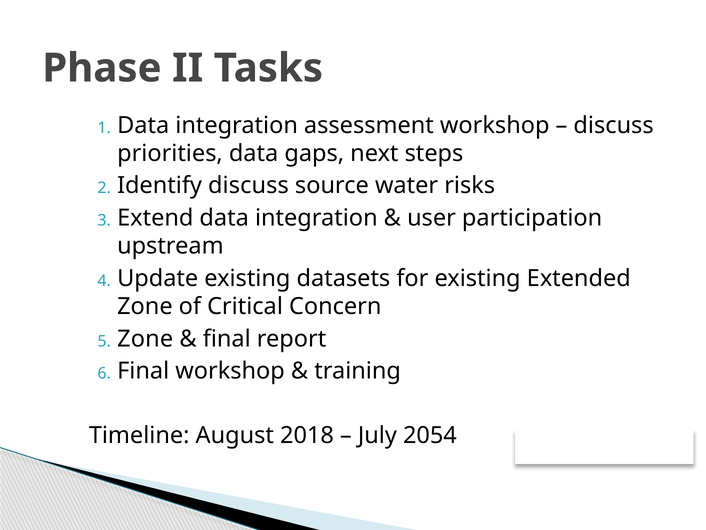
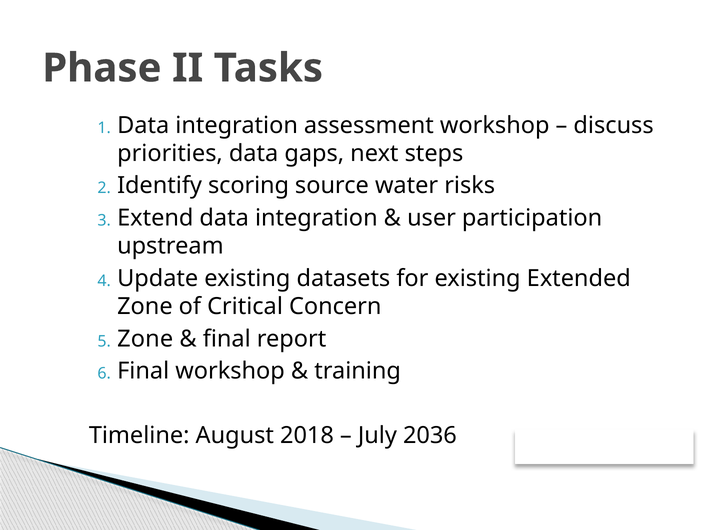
Identify discuss: discuss -> scoring (249, 186)
2054: 2054 -> 2036 (430, 435)
